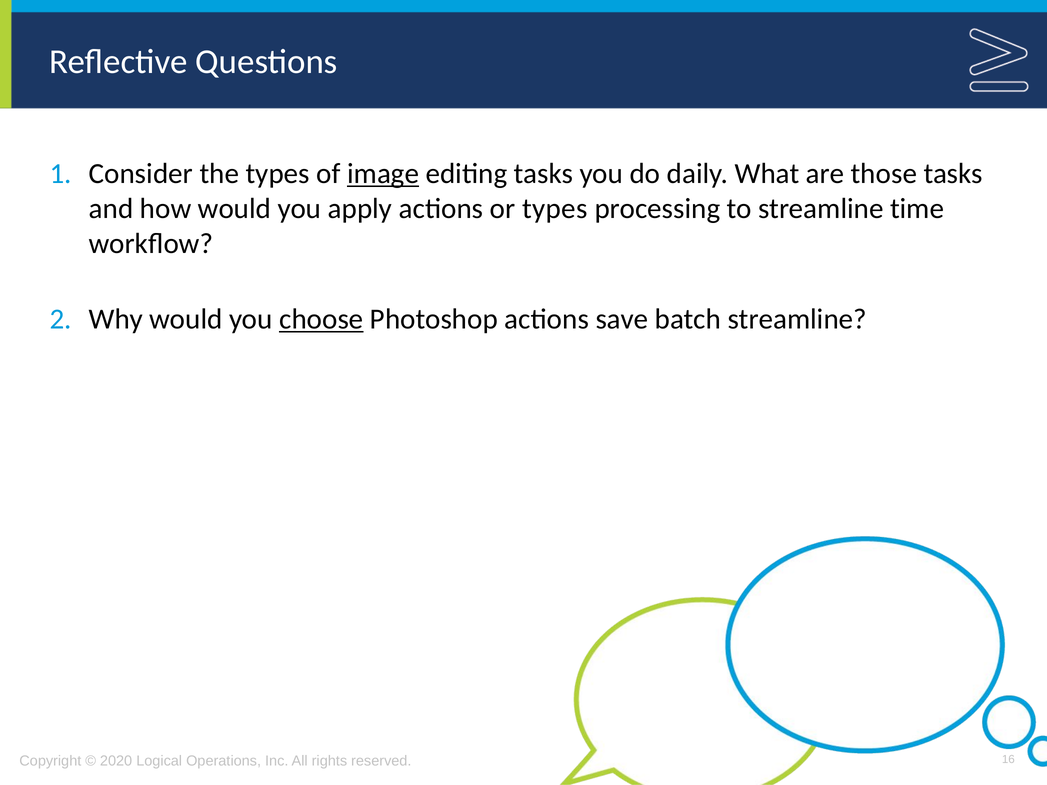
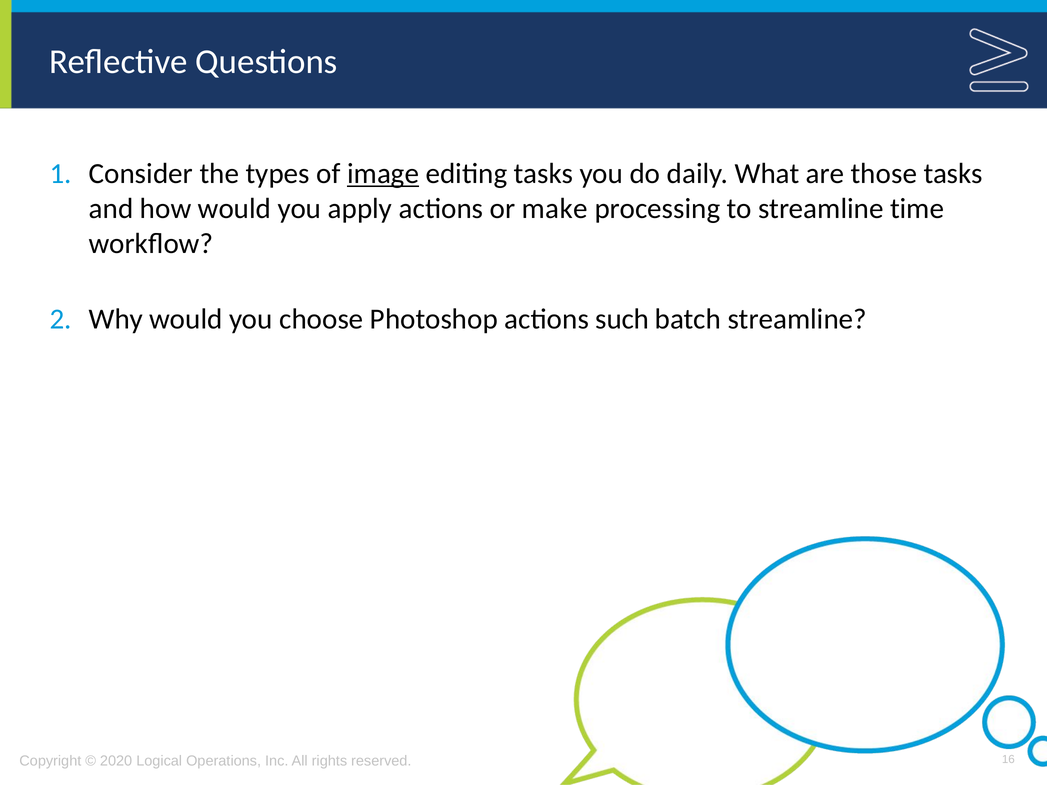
or types: types -> make (555, 209)
choose underline: present -> none (321, 319)
save: save -> such (622, 319)
